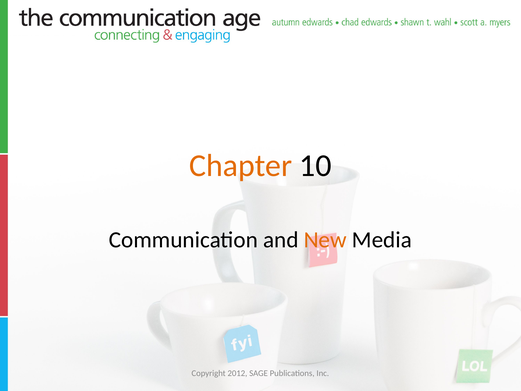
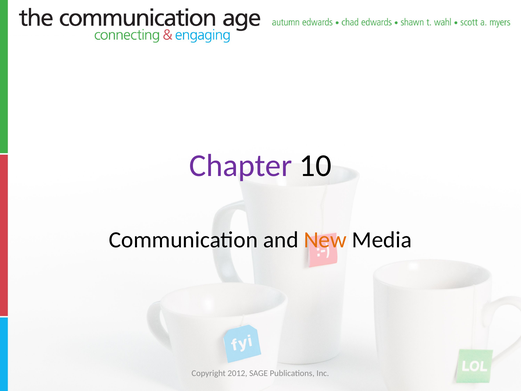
Chapter colour: orange -> purple (241, 165)
